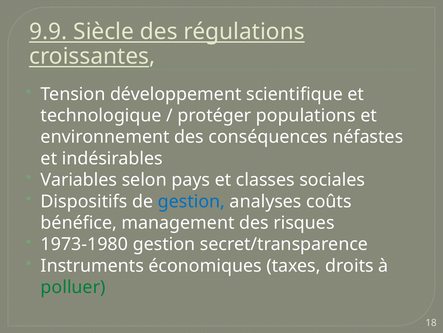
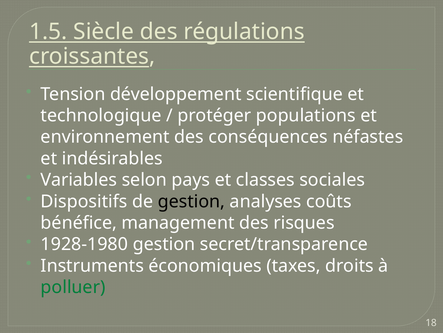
9.9: 9.9 -> 1.5 (48, 32)
gestion colour: blue -> black (191, 201)
1973-1980: 1973-1980 -> 1928-1980 (84, 244)
